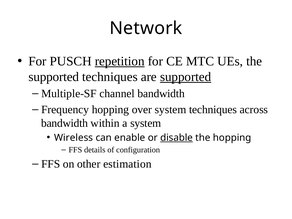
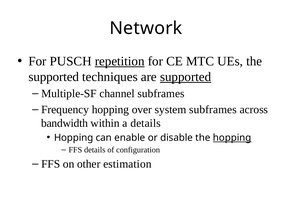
channel bandwidth: bandwidth -> subframes (161, 94)
system techniques: techniques -> subframes (213, 110)
a system: system -> details (146, 123)
Wireless: Wireless -> Hopping (74, 138)
disable underline: present -> none (177, 138)
hopping underline: none -> present (232, 138)
